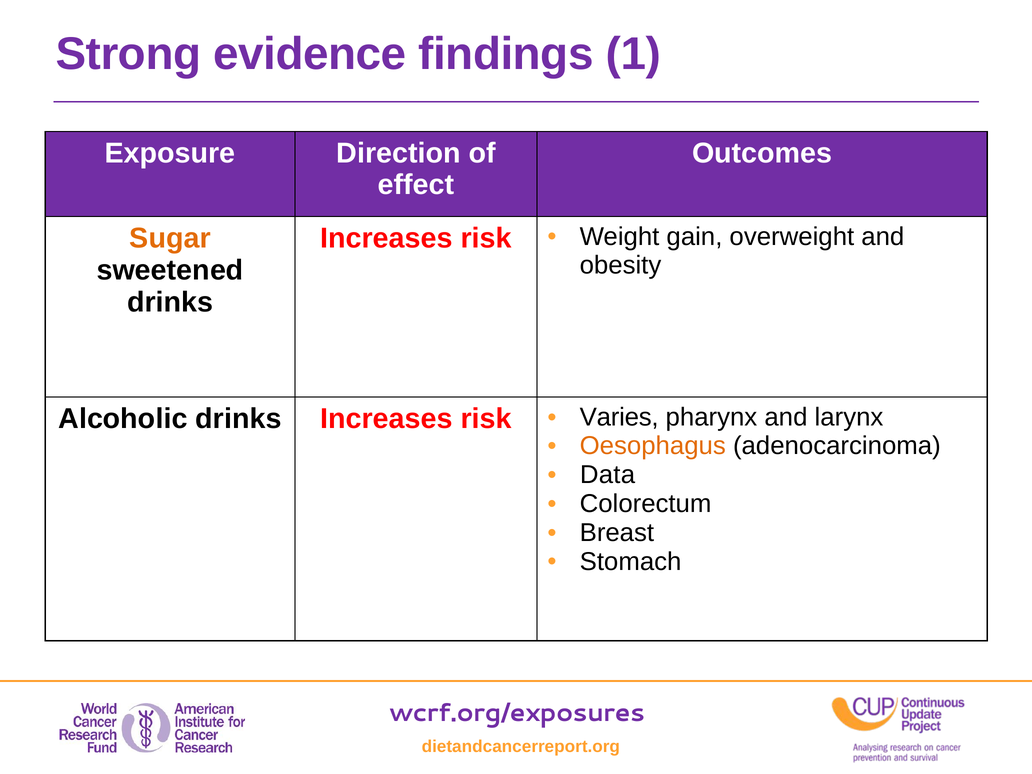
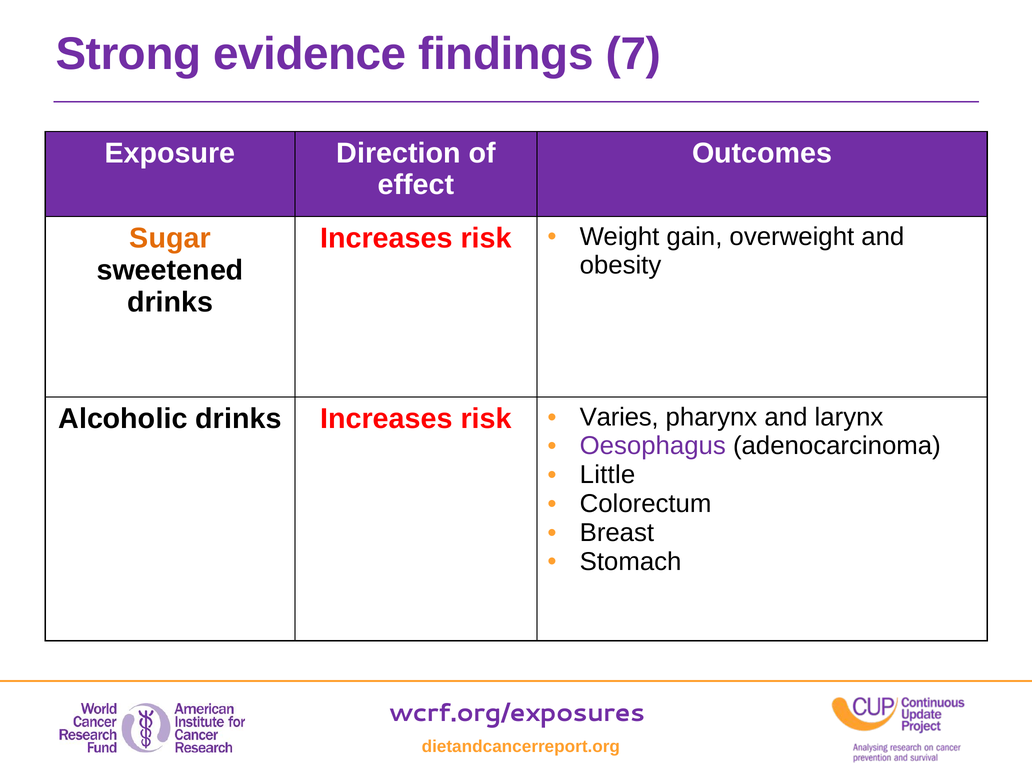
1: 1 -> 7 (633, 54)
Oesophagus colour: orange -> purple (653, 446)
Data: Data -> Little (608, 475)
